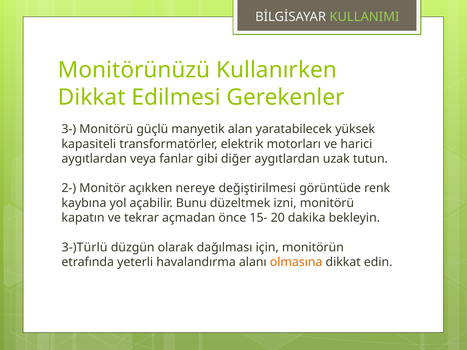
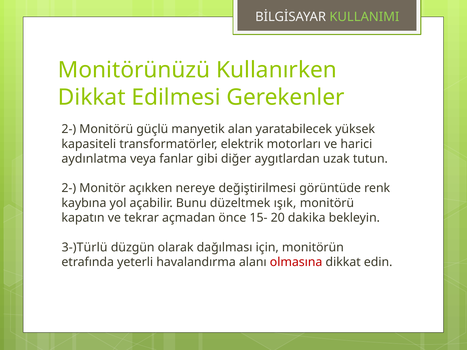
3-: 3- -> 2- (69, 129)
aygıtlardan: aygıtlardan -> aydınlatma (94, 159)
izni: izni -> ışık (285, 203)
olmasına colour: orange -> red (296, 262)
